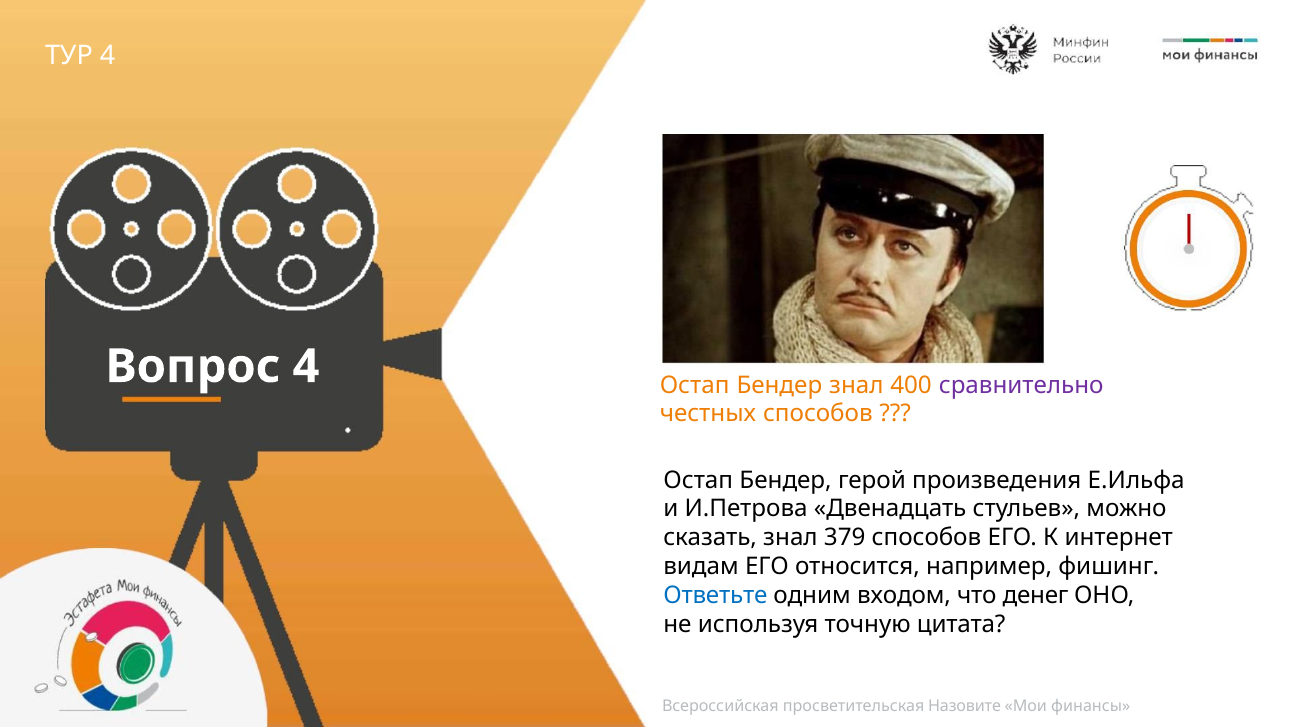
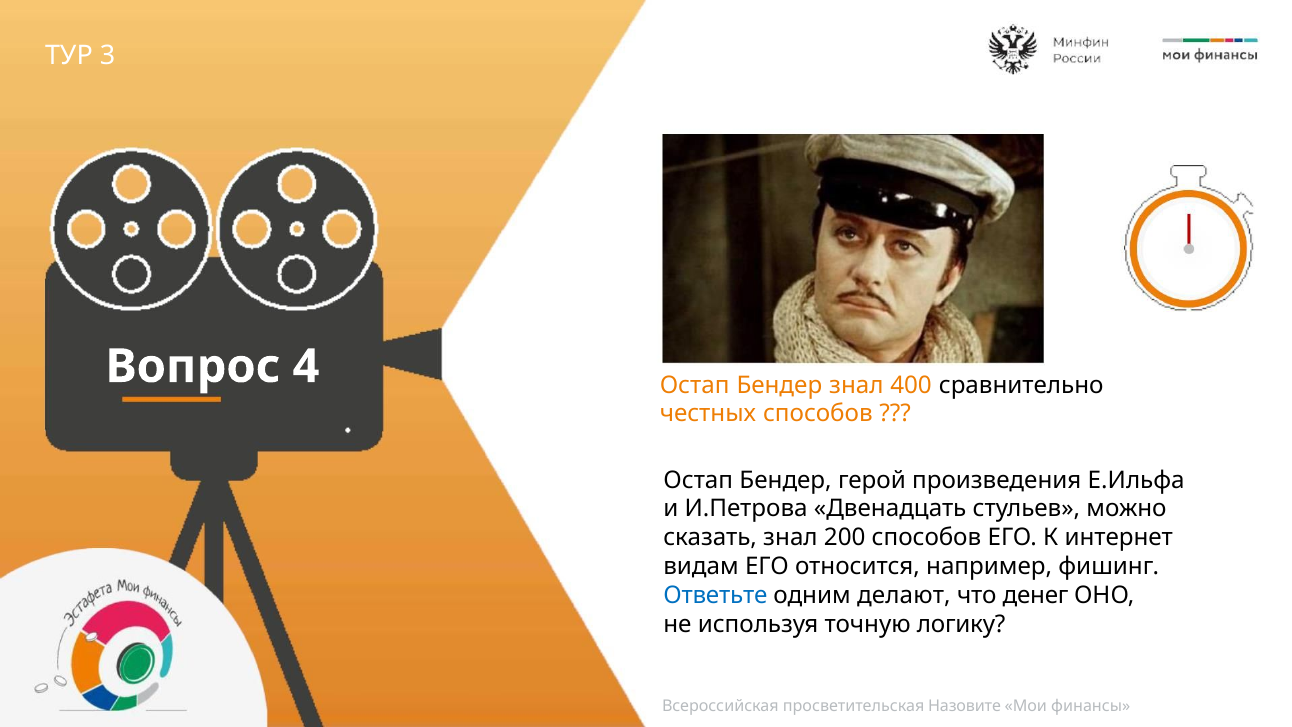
ТУР 4: 4 -> 3 (108, 55)
сравнительно colour: purple -> black (1021, 385)
379: 379 -> 200 (845, 538)
входом: входом -> делают (904, 595)
цитата: цитата -> логику (961, 624)
